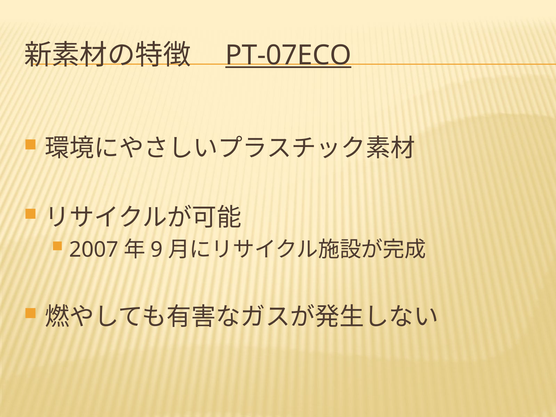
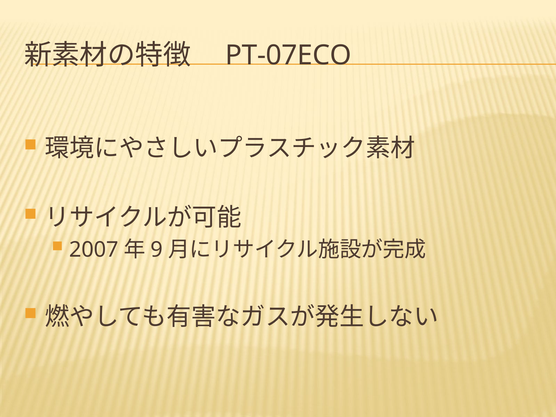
PT-07ECO underline: present -> none (288, 55)
